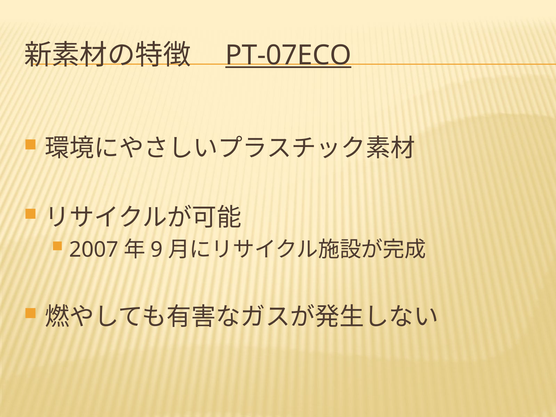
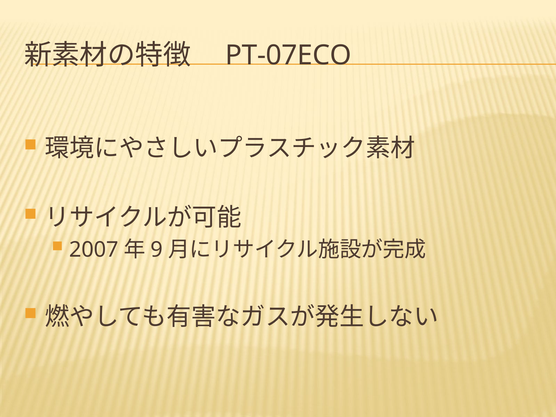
PT-07ECO underline: present -> none (288, 55)
